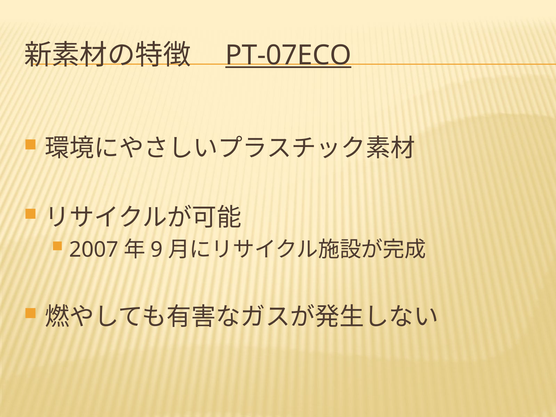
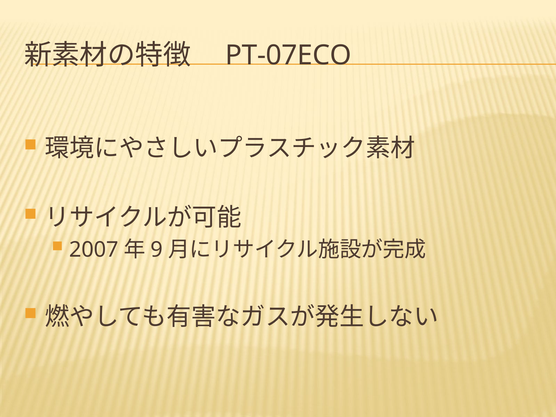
PT-07ECO underline: present -> none (288, 55)
